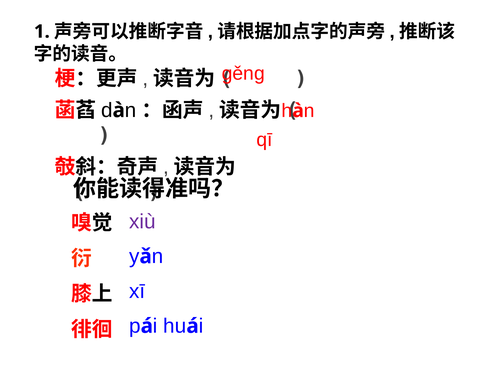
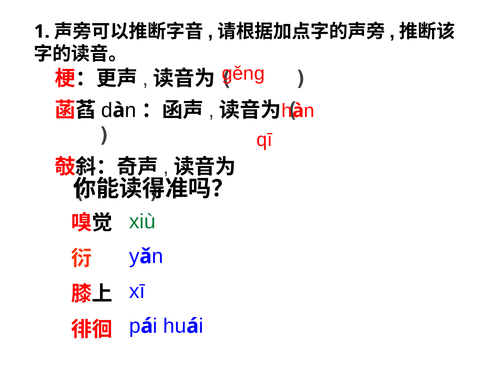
xiù colour: purple -> green (142, 221)
